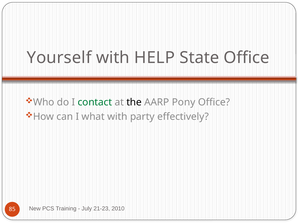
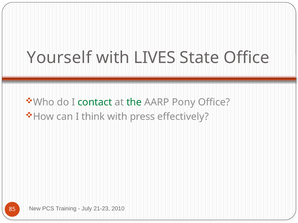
HELP: HELP -> LIVES (155, 58)
the colour: black -> green (134, 103)
what: what -> think (93, 117)
party: party -> press (142, 117)
